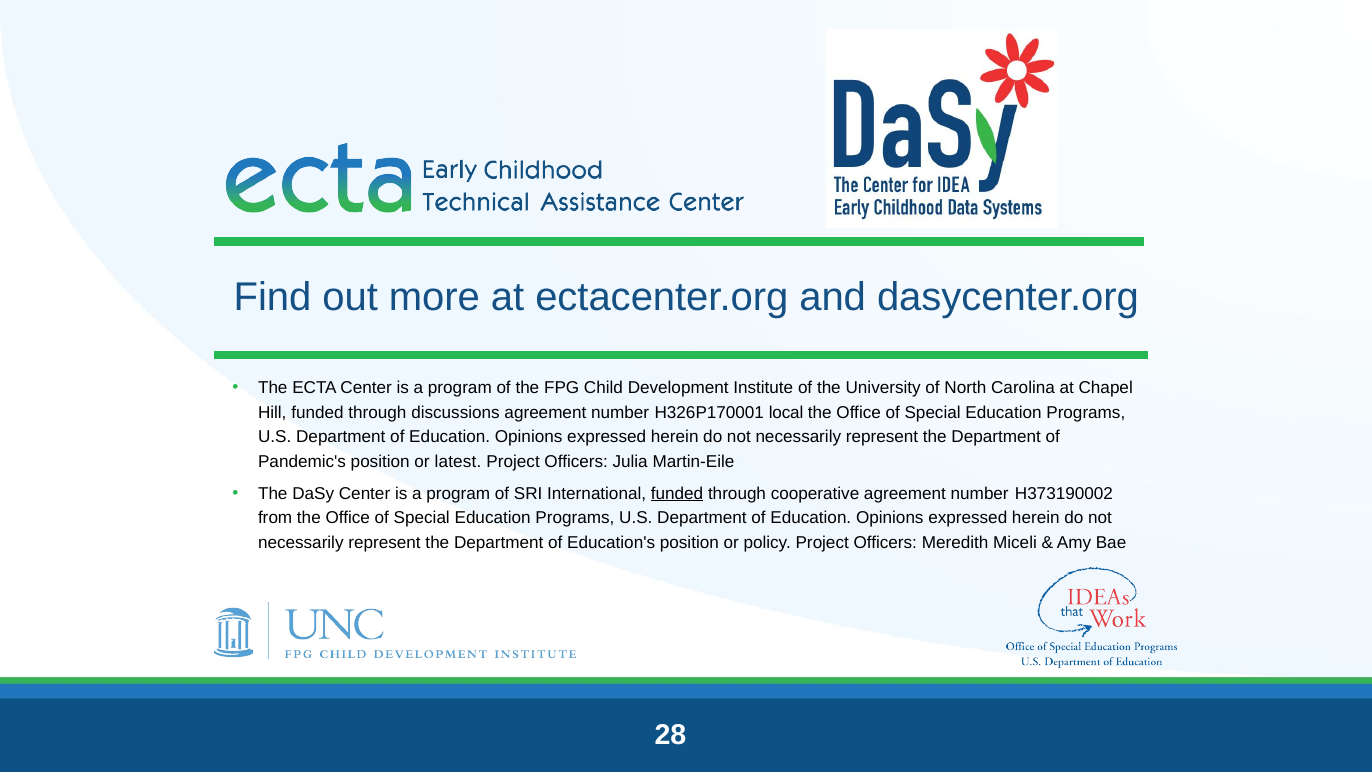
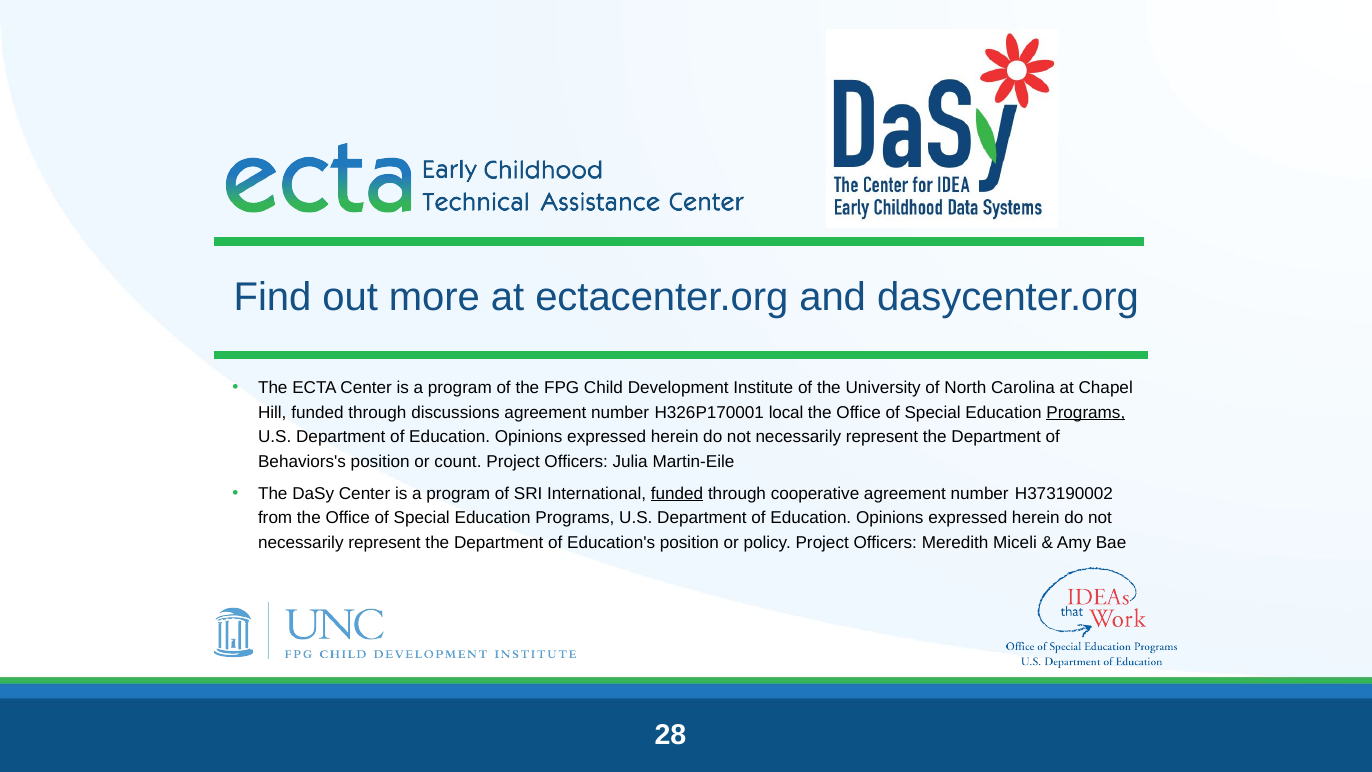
Programs underline: none -> present (1086, 412)
Pandemic's: Pandemic's -> Behaviors's (302, 462)
latest: latest -> count (458, 462)
